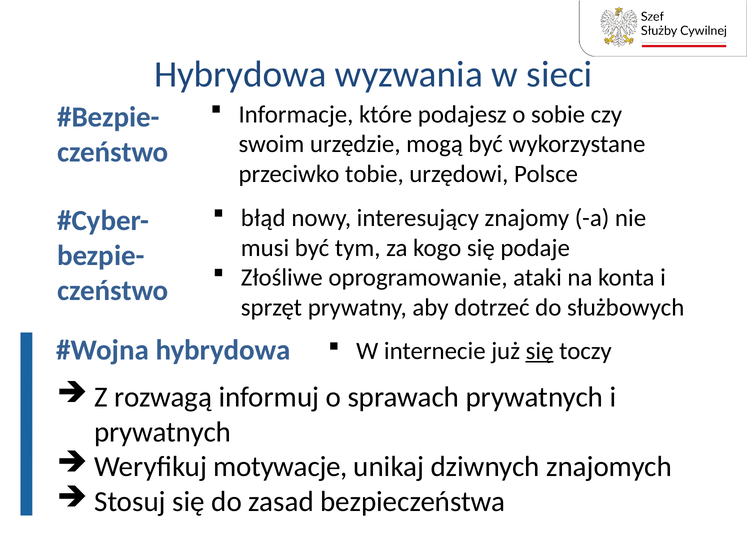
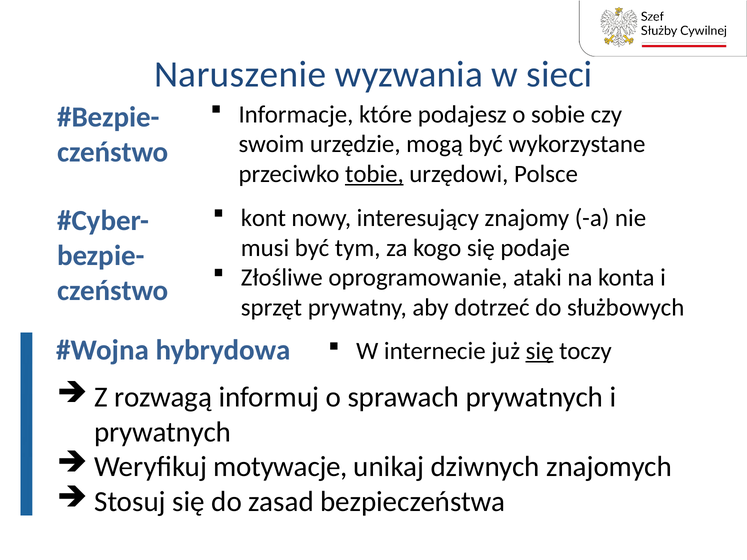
Hybrydowa: Hybrydowa -> Naruszenie (240, 74)
tobie underline: none -> present (374, 174)
błąd: błąd -> kont (263, 218)
